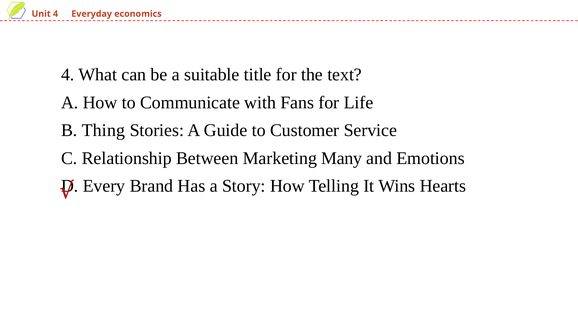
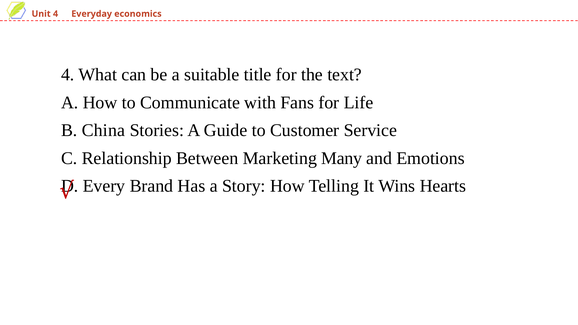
Thing: Thing -> China (103, 130)
